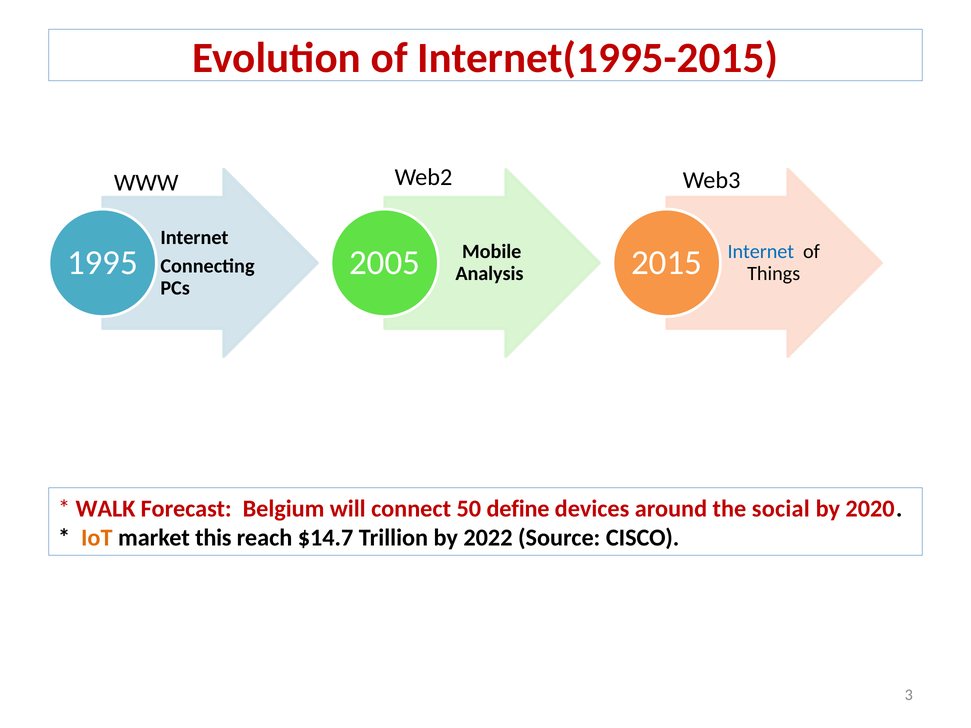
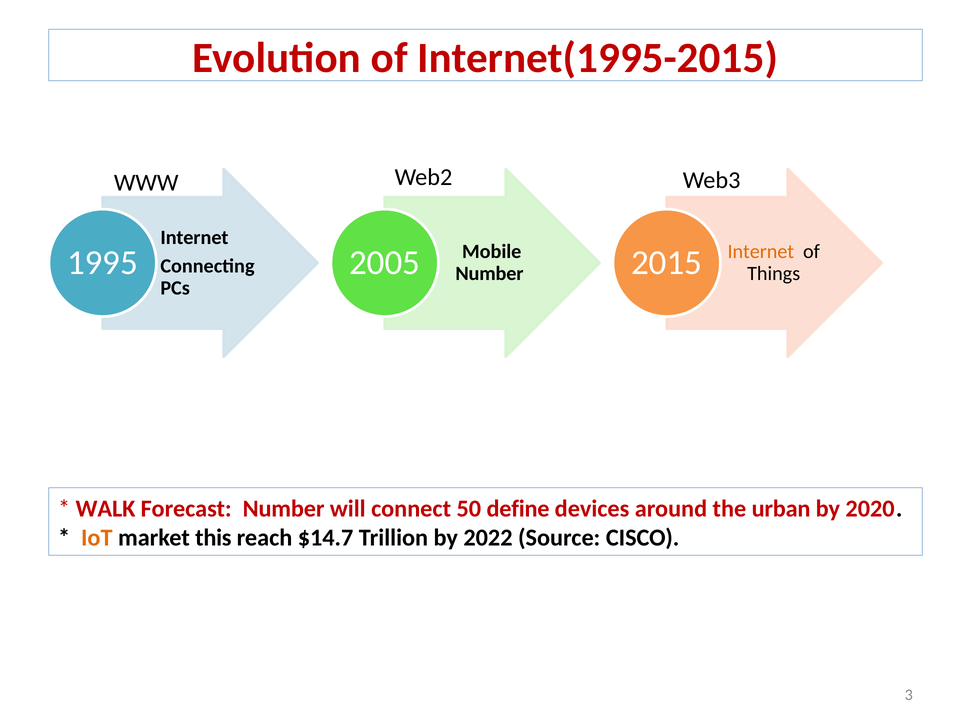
Internet colour: blue -> orange (761, 252)
Analysis: Analysis -> Number (489, 274)
Forecast Belgium: Belgium -> Number (284, 509)
social: social -> urban (781, 509)
